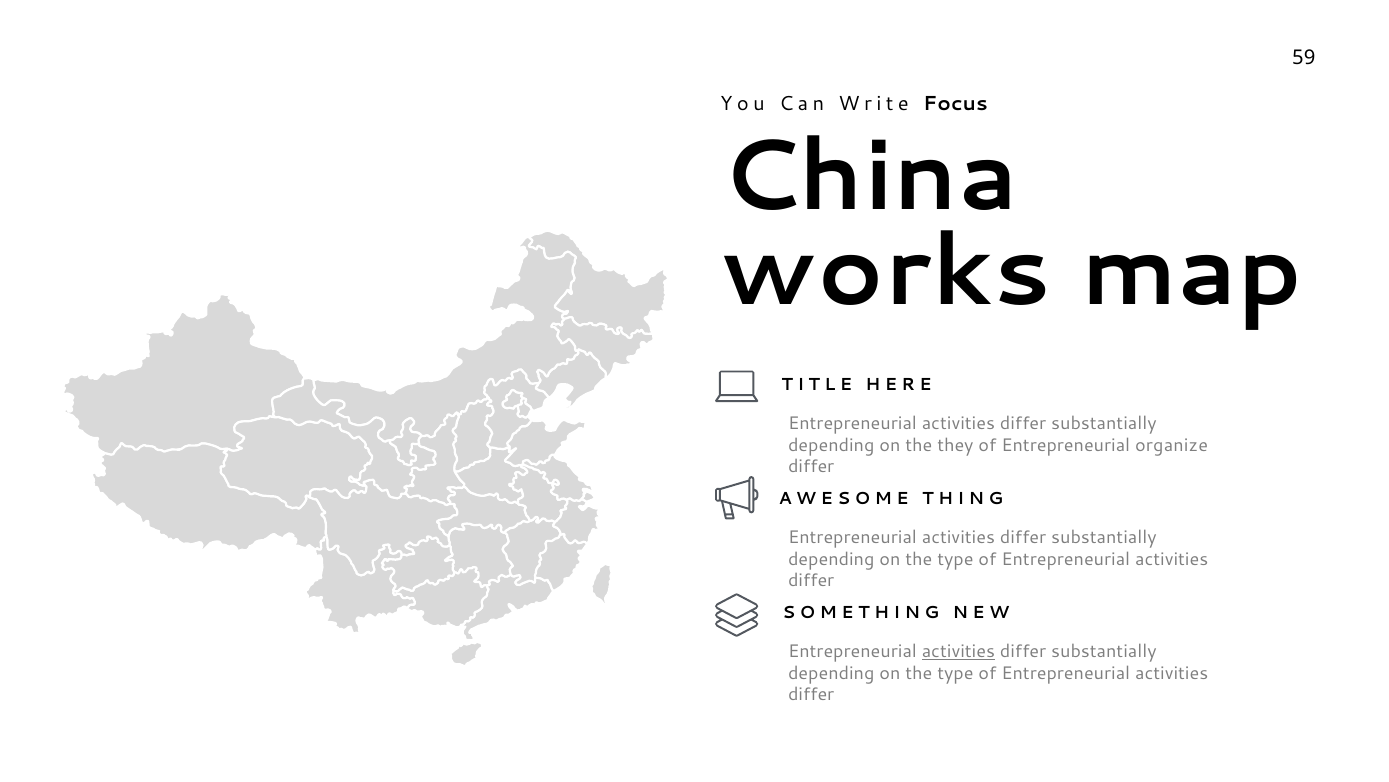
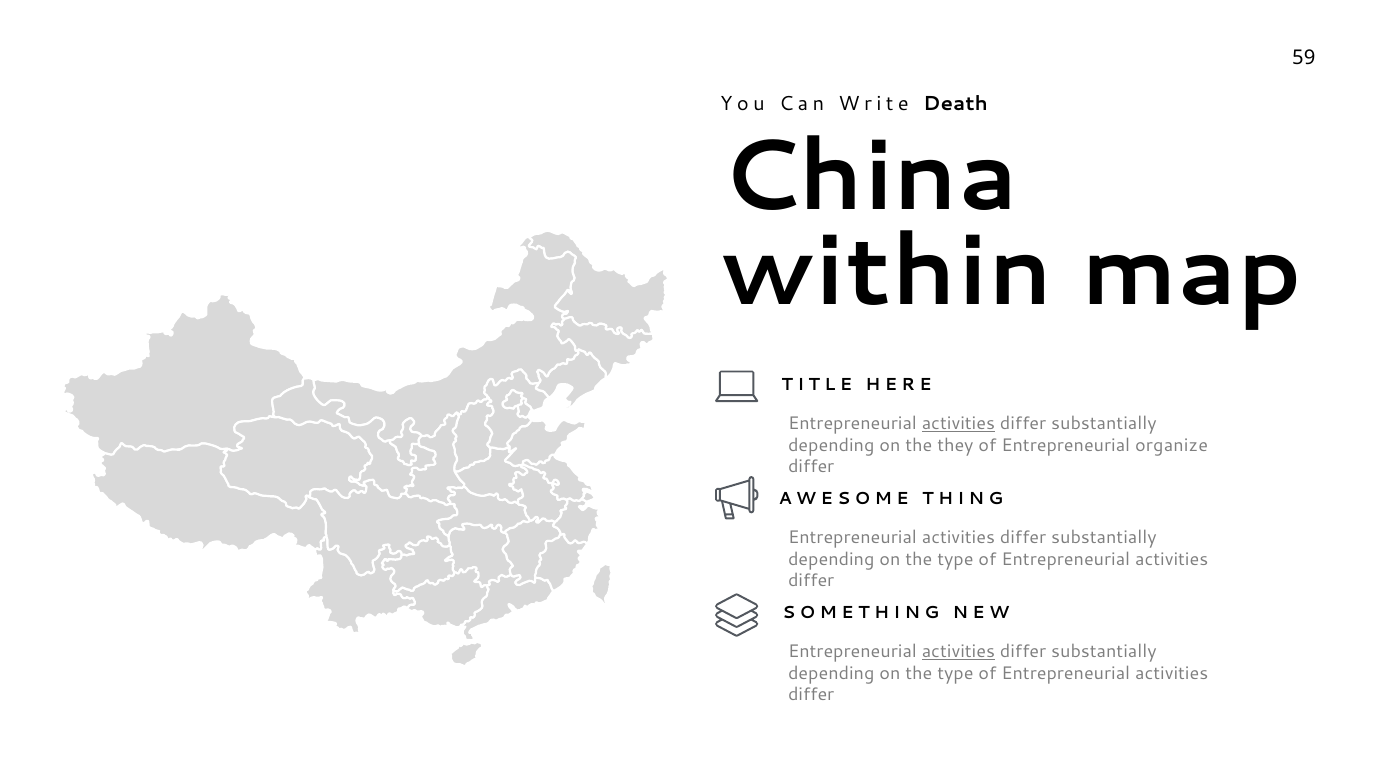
Focus: Focus -> Death (956, 103)
works: works -> within (887, 271)
activities underline: none -> present (958, 423)
